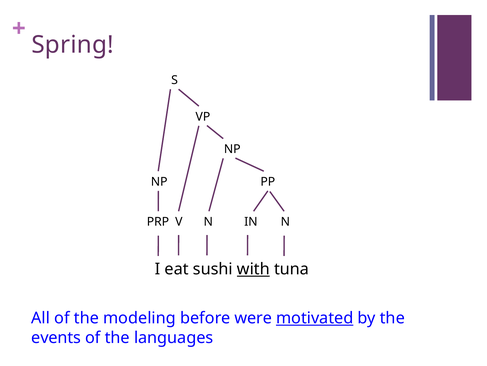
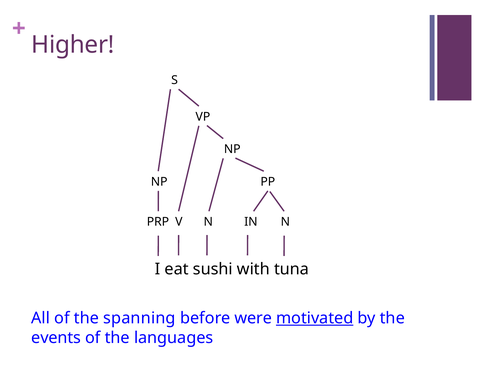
Spring: Spring -> Higher (73, 45)
with underline: present -> none (253, 269)
modeling: modeling -> spanning (139, 318)
